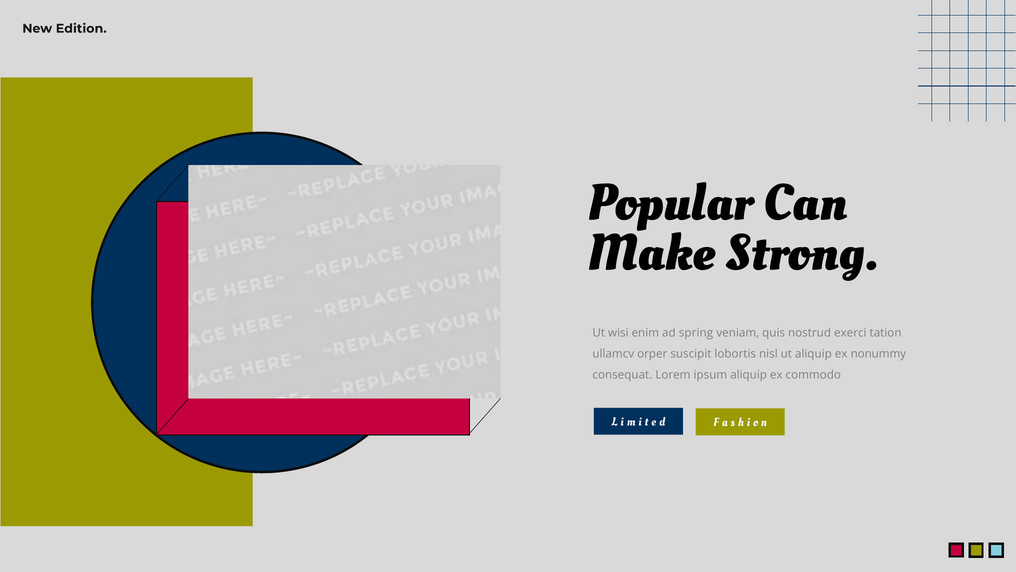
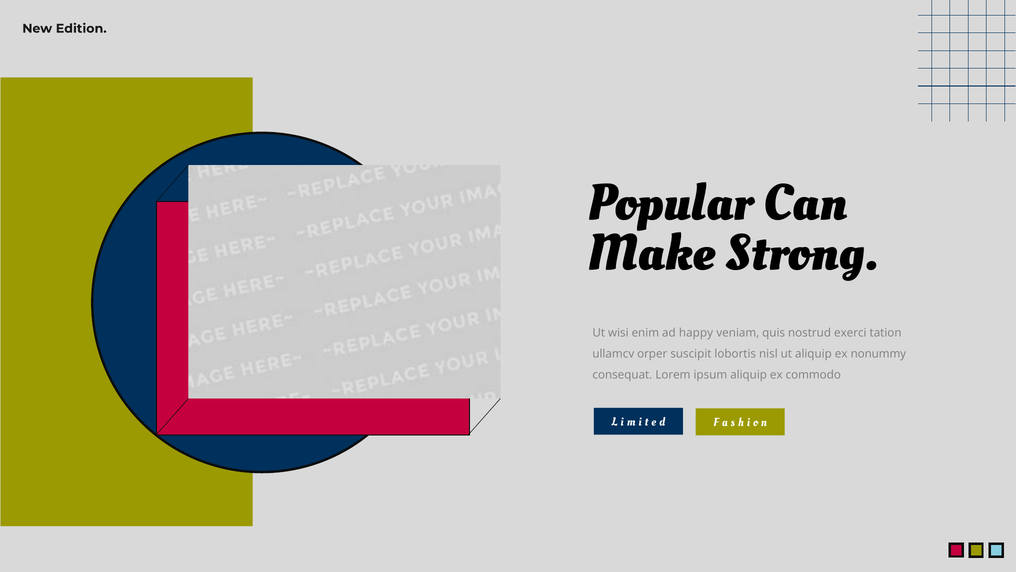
spring: spring -> happy (696, 333)
